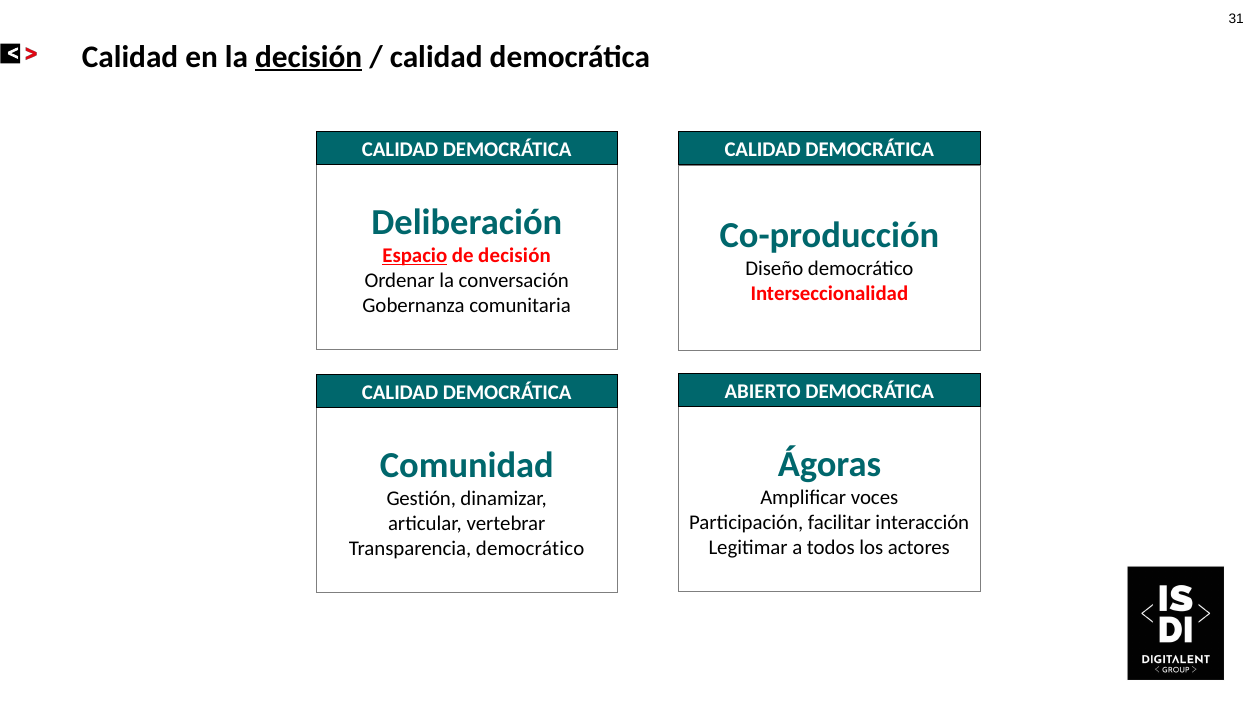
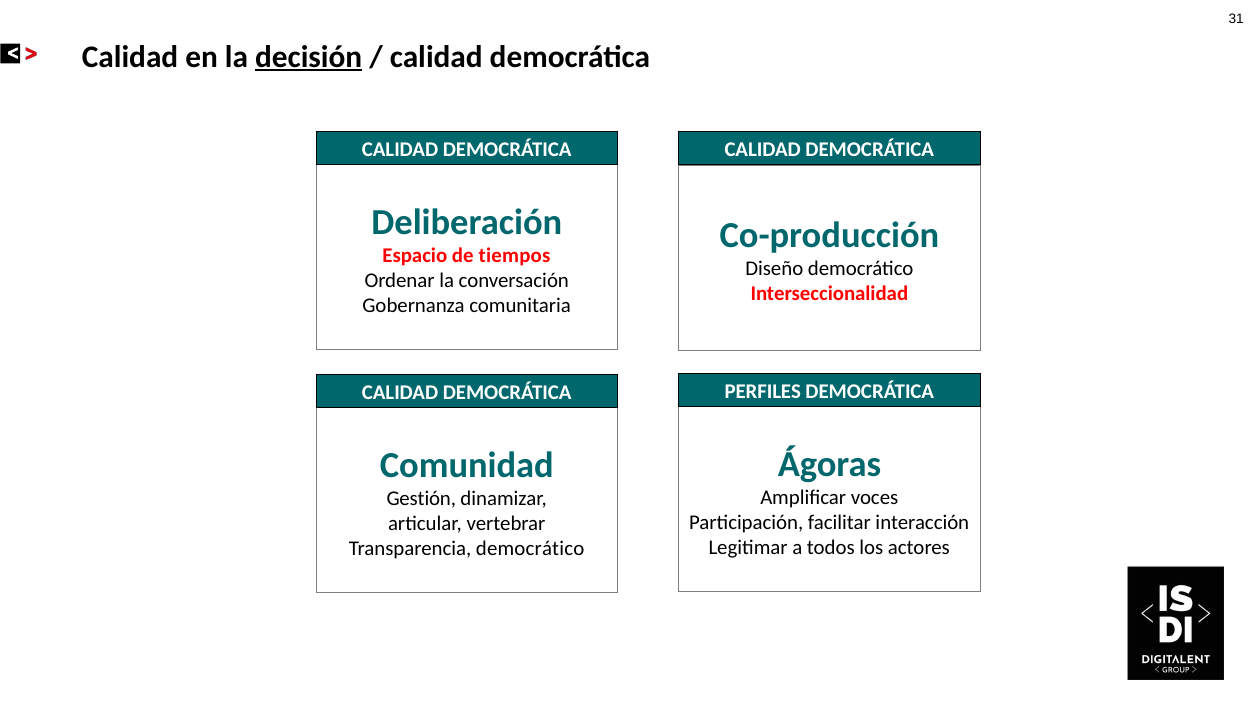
Espacio underline: present -> none (415, 256)
de decisión: decisión -> tiempos (515, 256)
ABIERTO: ABIERTO -> PERFILES (763, 391)
